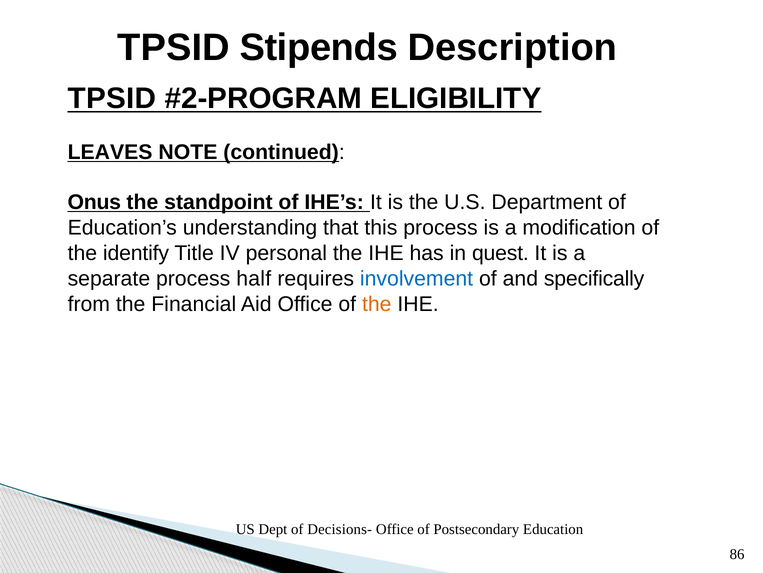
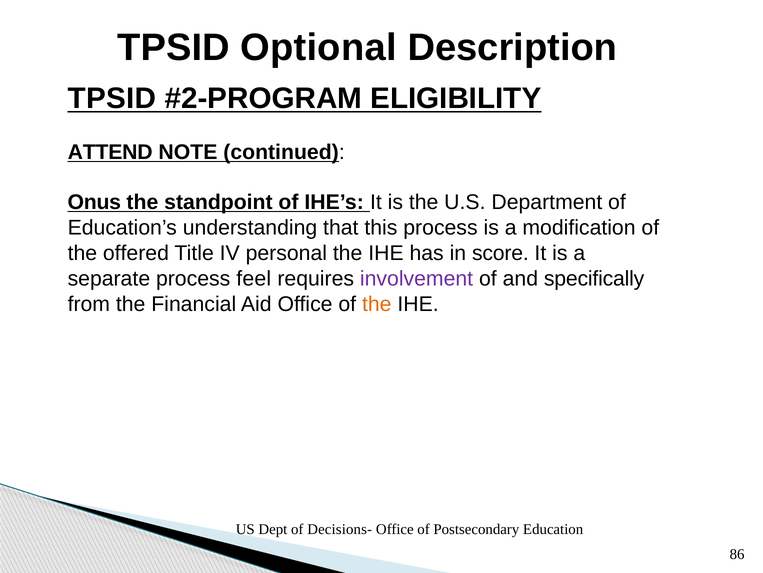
Stipends: Stipends -> Optional (318, 47)
LEAVES: LEAVES -> ATTEND (110, 152)
identify: identify -> offered (136, 253)
quest: quest -> score (500, 253)
half: half -> feel (254, 278)
involvement colour: blue -> purple (417, 278)
